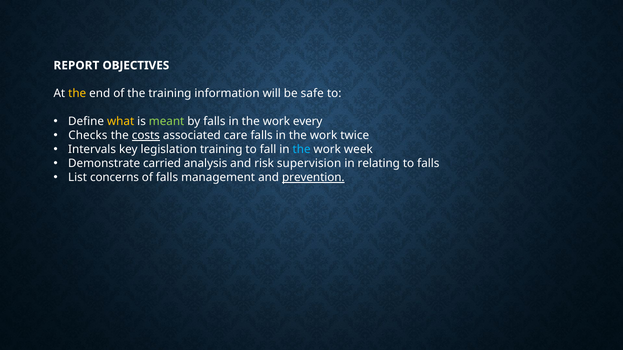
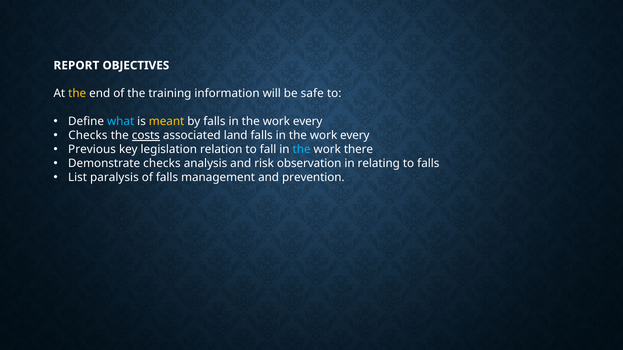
what colour: yellow -> light blue (121, 122)
meant colour: light green -> yellow (167, 122)
care: care -> land (236, 136)
twice: twice -> every (355, 136)
Intervals: Intervals -> Previous (92, 150)
legislation training: training -> relation (221, 150)
week: week -> there (358, 150)
Demonstrate carried: carried -> checks (162, 164)
supervision: supervision -> observation (309, 164)
concerns: concerns -> paralysis (114, 178)
prevention underline: present -> none (313, 178)
